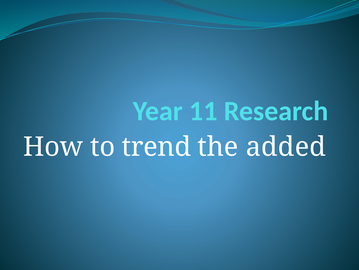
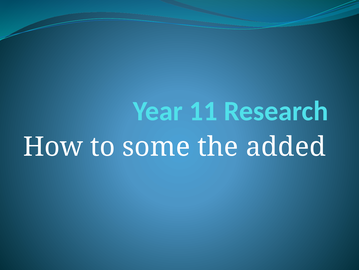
trend: trend -> some (156, 147)
